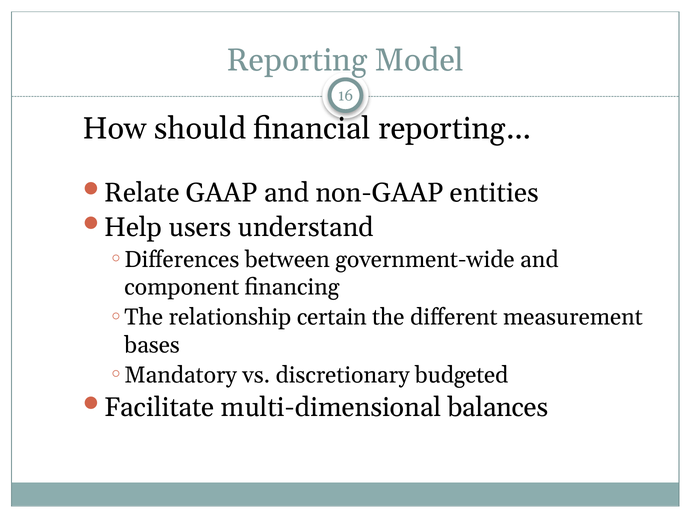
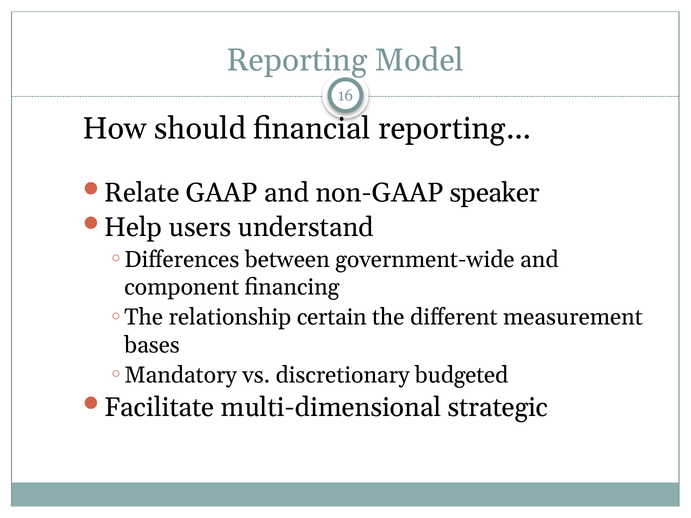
entities: entities -> speaker (495, 193)
balances: balances -> strategic (498, 408)
